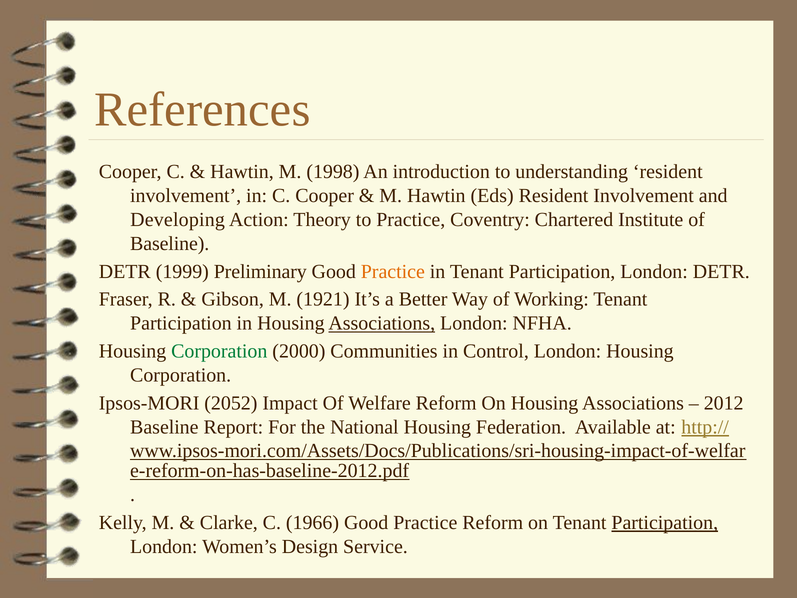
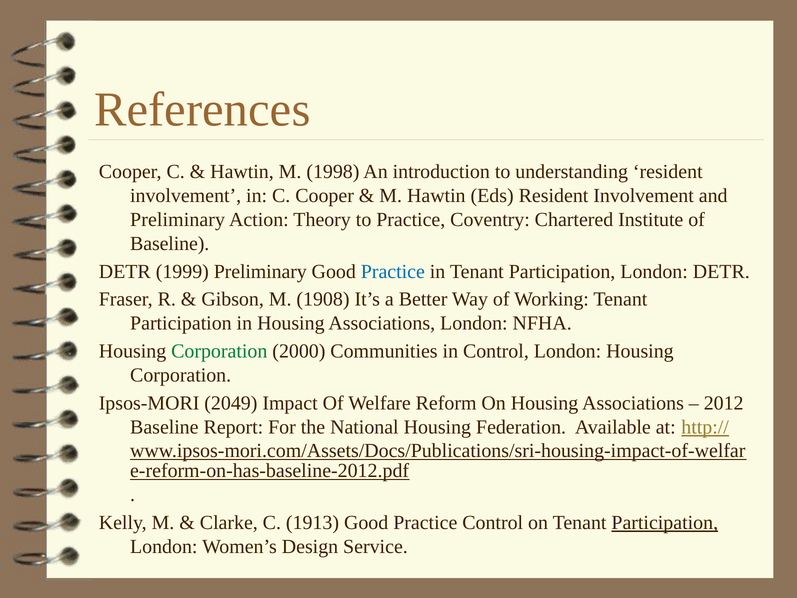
Developing: Developing -> Preliminary (178, 220)
Practice colour: orange -> blue (393, 271)
1921: 1921 -> 1908 (323, 299)
Associations underline: present -> none (382, 323)
2052: 2052 -> 2049 (231, 403)
1966: 1966 -> 1913 (312, 522)
Practice Reform: Reform -> Control (493, 522)
